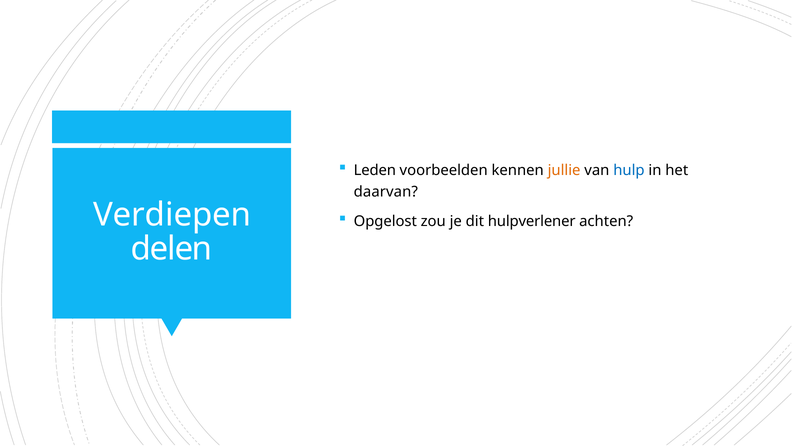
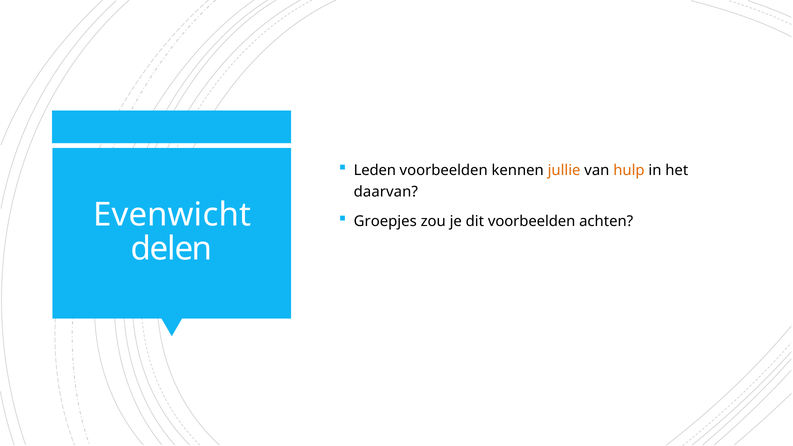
hulp colour: blue -> orange (629, 171)
Verdiepen: Verdiepen -> Evenwicht (172, 215)
Opgelost: Opgelost -> Groepjes (385, 222)
dit hulpverlener: hulpverlener -> voorbeelden (532, 222)
